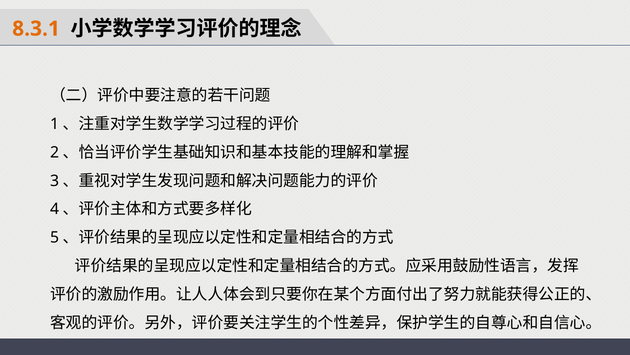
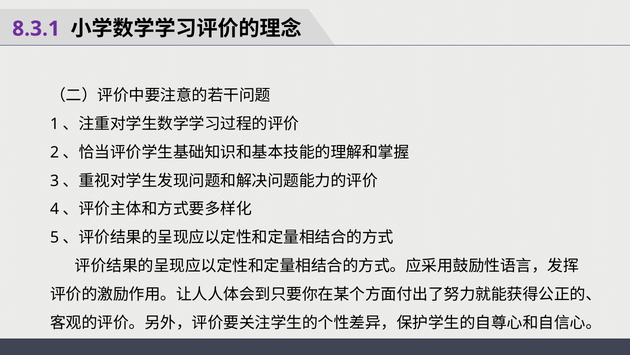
8.3.1 colour: orange -> purple (36, 29)
